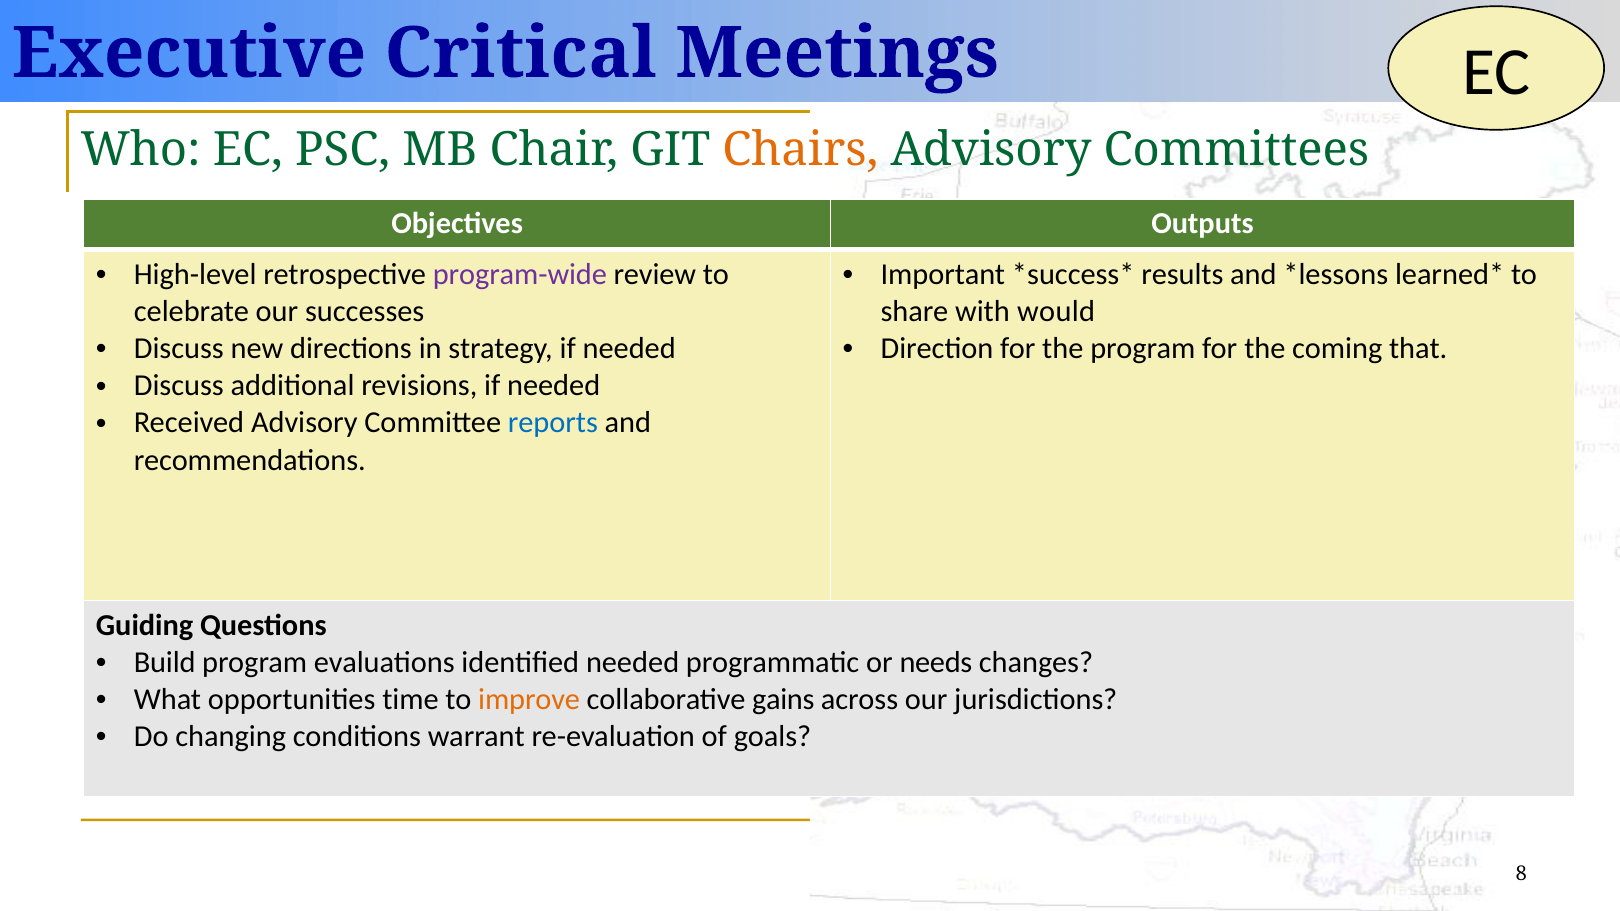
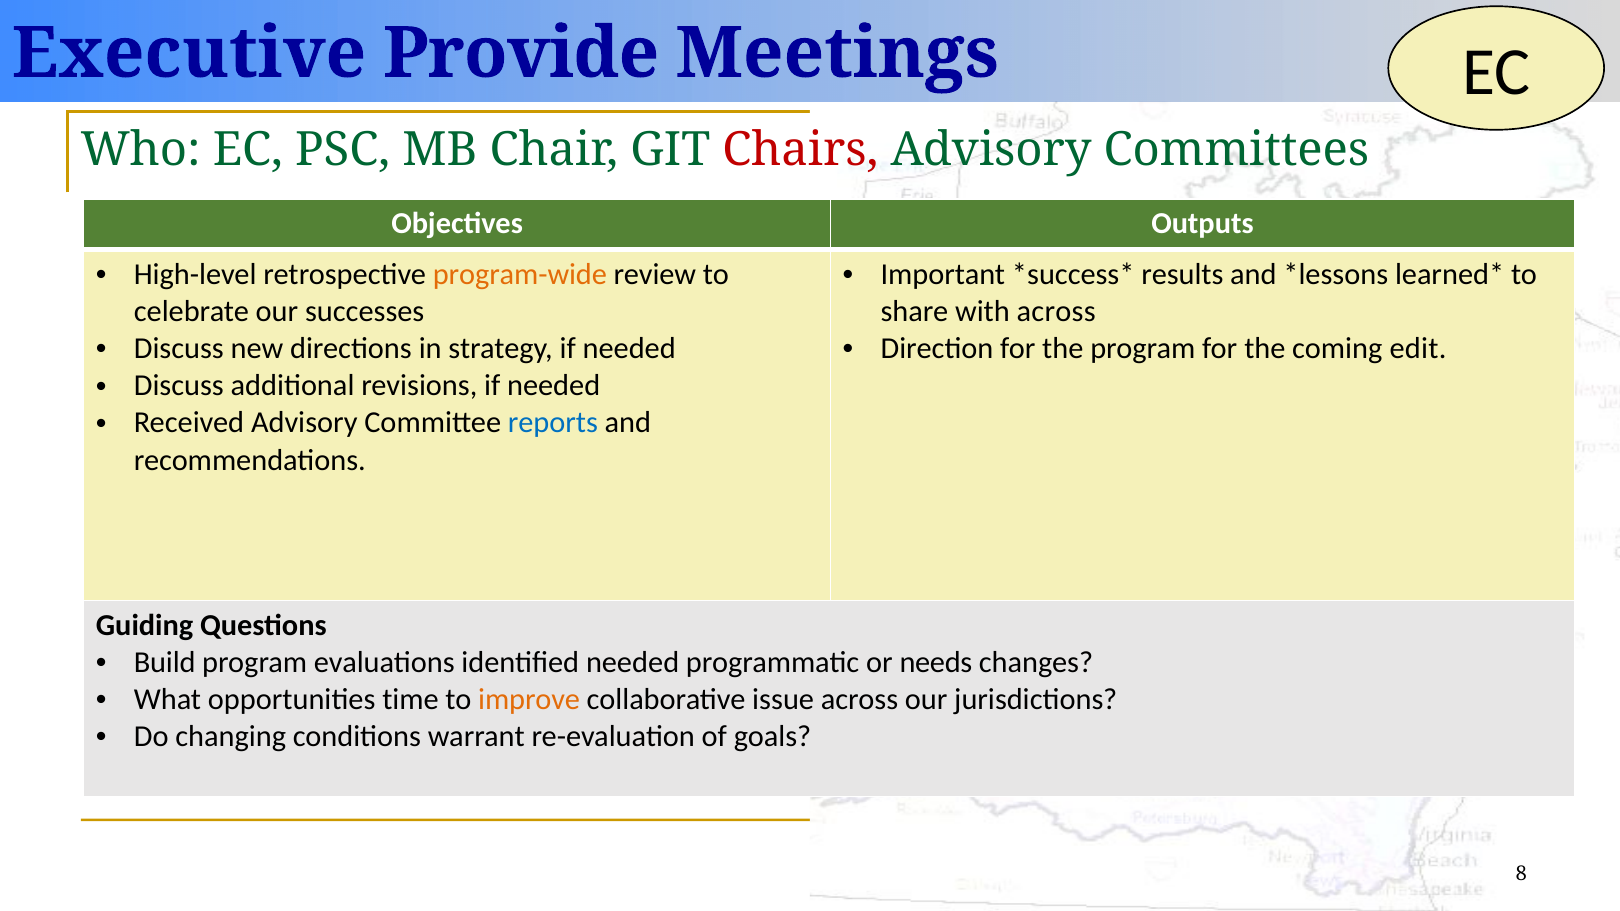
Critical: Critical -> Provide (521, 53)
Chairs colour: orange -> red (800, 150)
program-wide colour: purple -> orange (520, 275)
with would: would -> across (1056, 312)
that: that -> edit (1418, 349)
gains: gains -> issue (783, 700)
